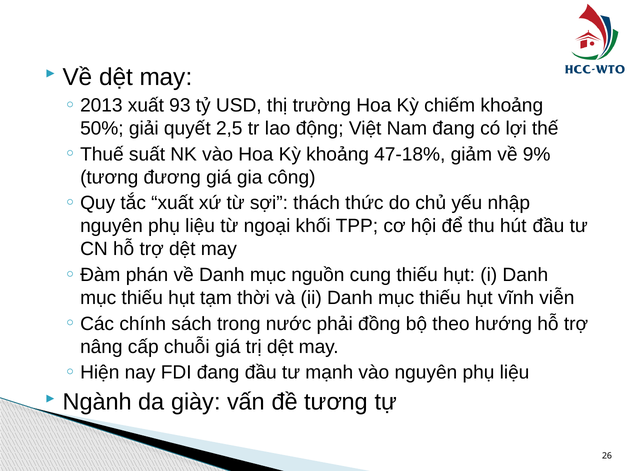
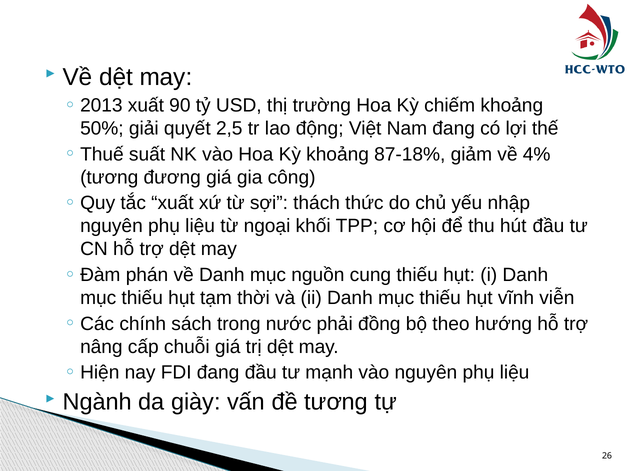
93: 93 -> 90 (180, 105)
47-18%: 47-18% -> 87-18% (410, 154)
9%: 9% -> 4% (537, 154)
